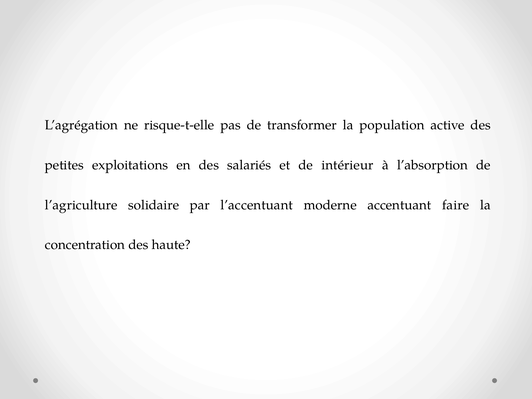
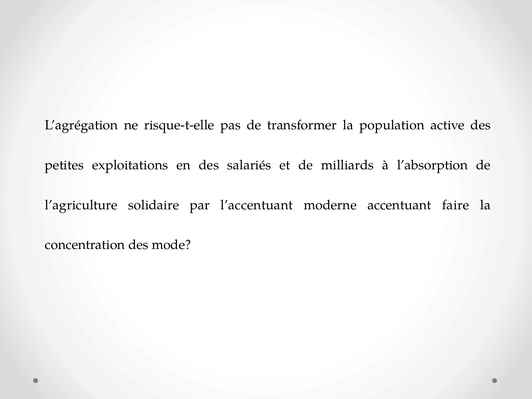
intérieur: intérieur -> milliards (348, 165)
haute: haute -> mode (171, 245)
